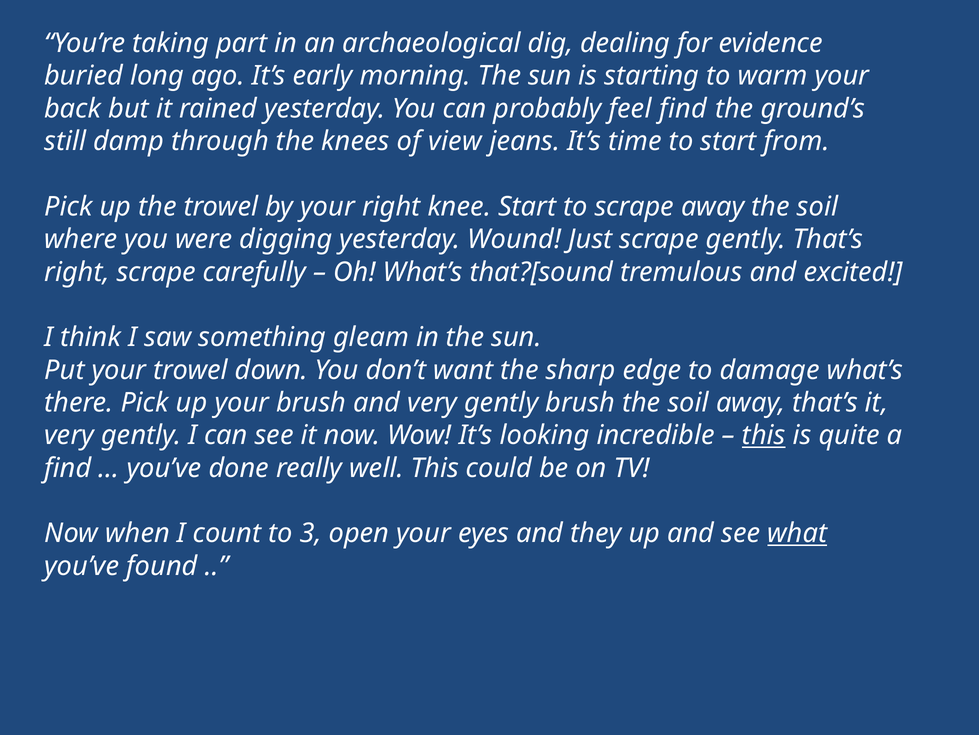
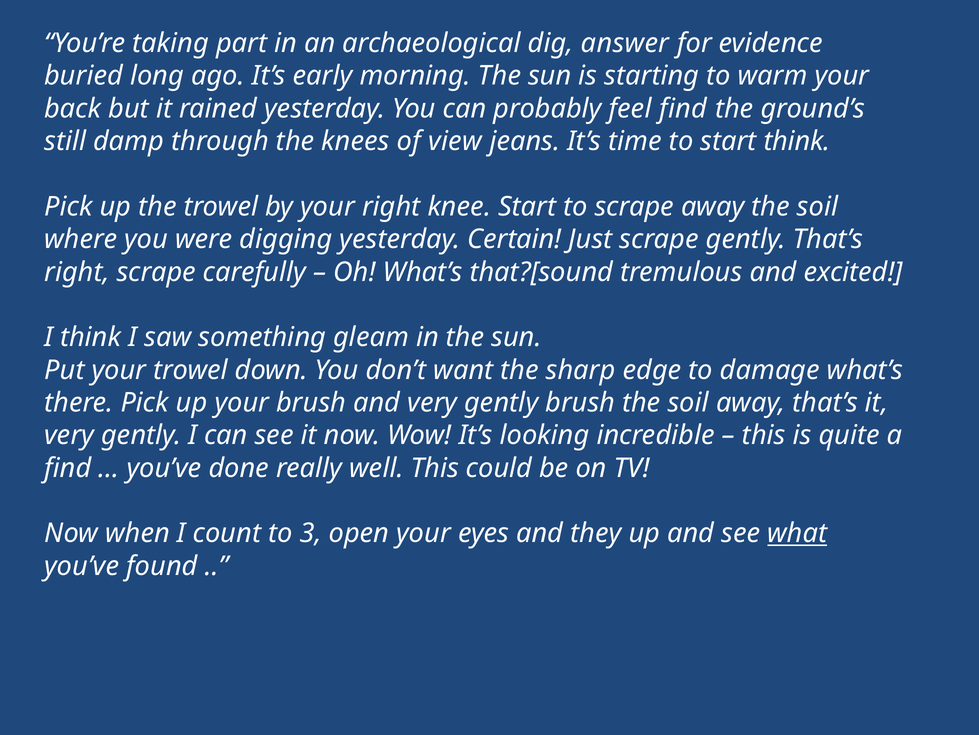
dealing: dealing -> answer (625, 43)
start from: from -> think (797, 141)
Wound: Wound -> Certain (514, 239)
this underline: present -> none (764, 435)
